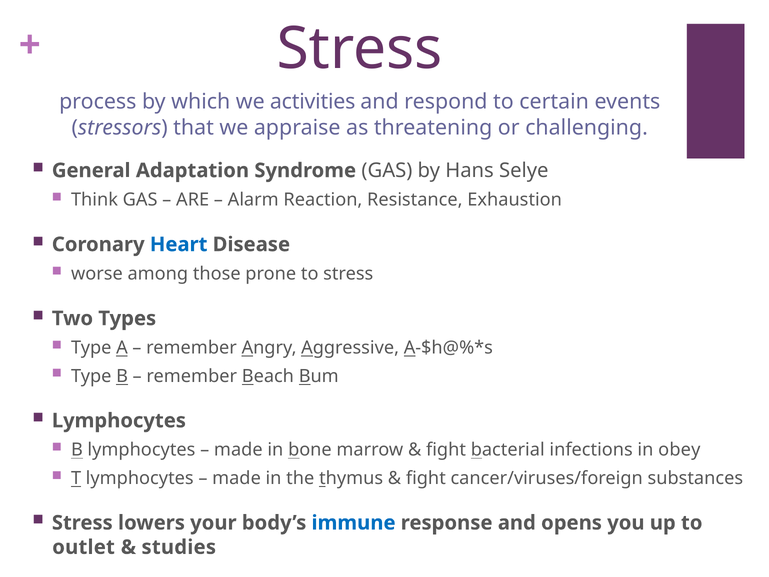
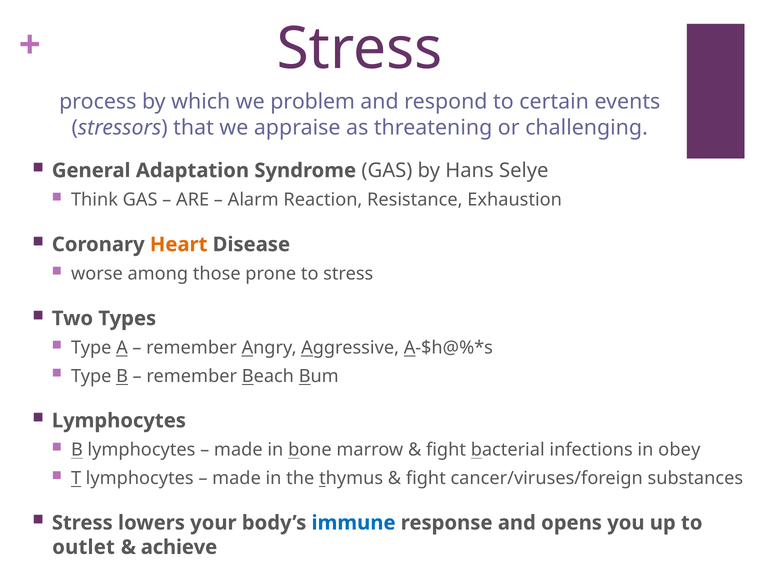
activities: activities -> problem (313, 102)
Heart colour: blue -> orange (179, 244)
studies: studies -> achieve (179, 547)
